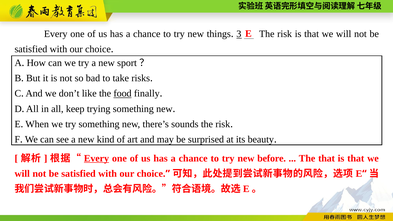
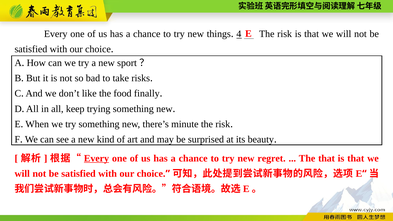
3: 3 -> 4 (239, 34)
food underline: present -> none (123, 94)
sounds: sounds -> minute (185, 124)
before: before -> regret (272, 158)
